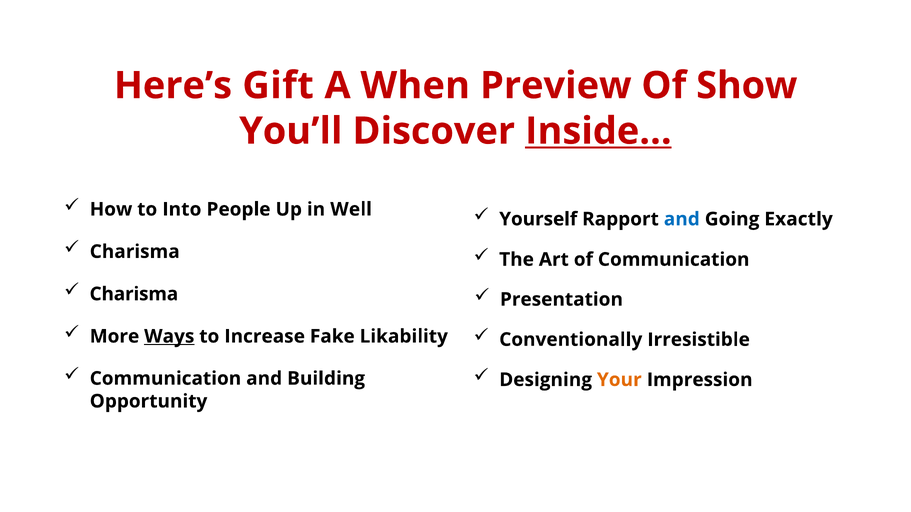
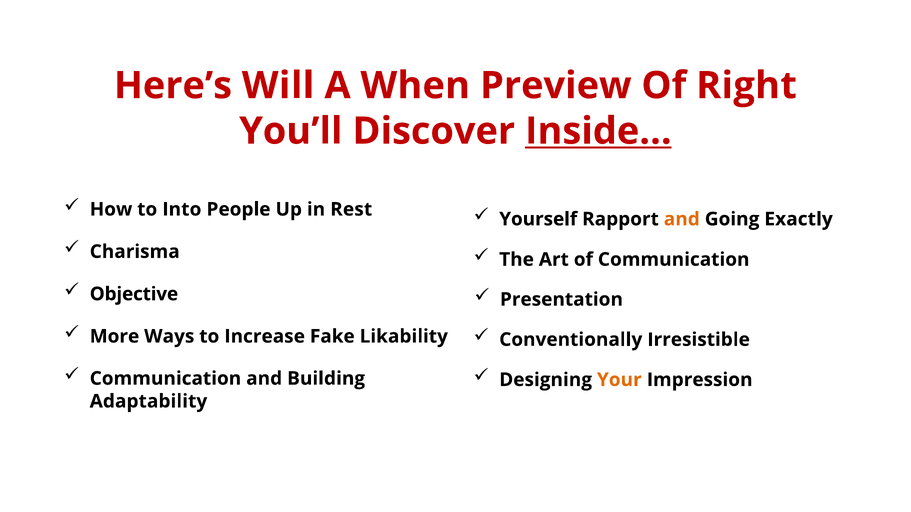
Gift: Gift -> Will (278, 86)
Show: Show -> Right (746, 86)
Well: Well -> Rest (351, 210)
and colour: blue -> orange (682, 219)
Charisma: Charisma -> Objective (134, 294)
Ways underline: present -> none (169, 337)
Opportunity: Opportunity -> Adaptability (148, 402)
